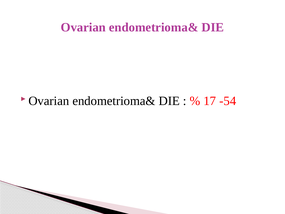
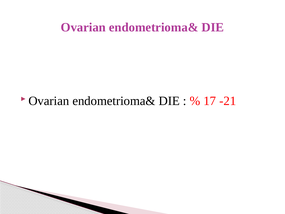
-54: -54 -> -21 (228, 101)
